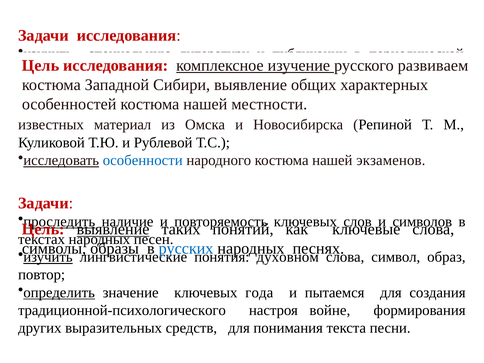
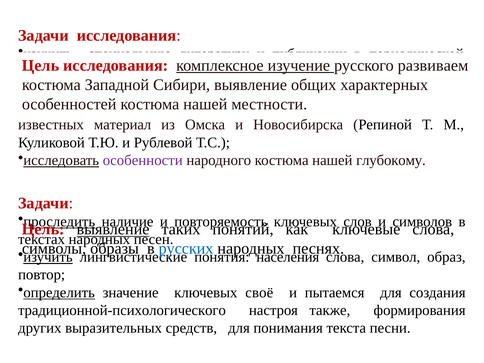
особенности colour: blue -> purple (143, 160)
экзаменов: экзаменов -> глубокому (391, 160)
духовном: духовном -> населения (288, 257)
года: года -> своё (259, 292)
войне: войне -> также (330, 310)
